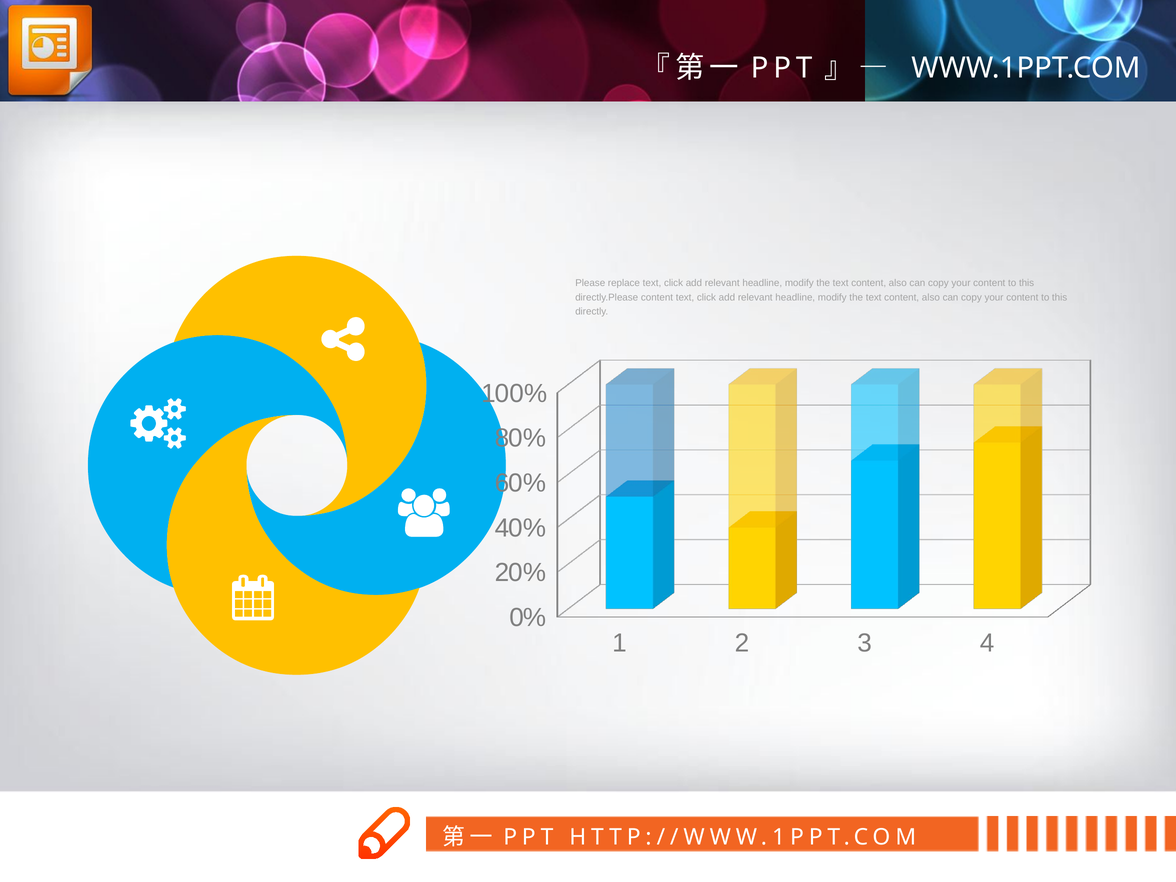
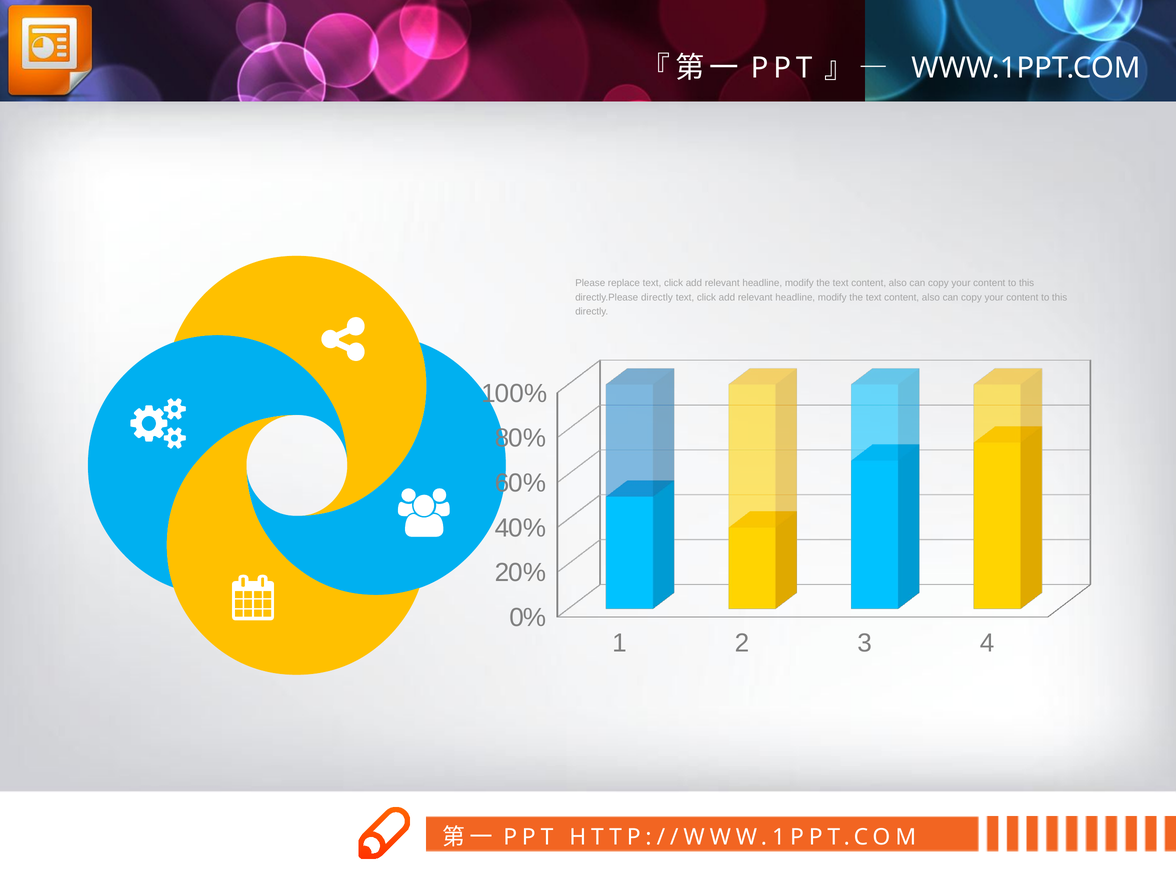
directly.Please content: content -> directly (657, 297)
